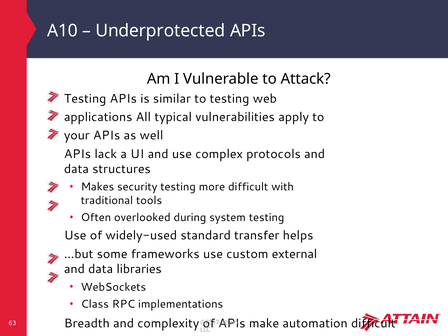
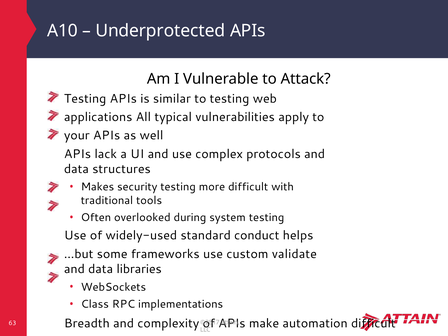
transfer: transfer -> conduct (257, 236)
external: external -> validate (294, 254)
